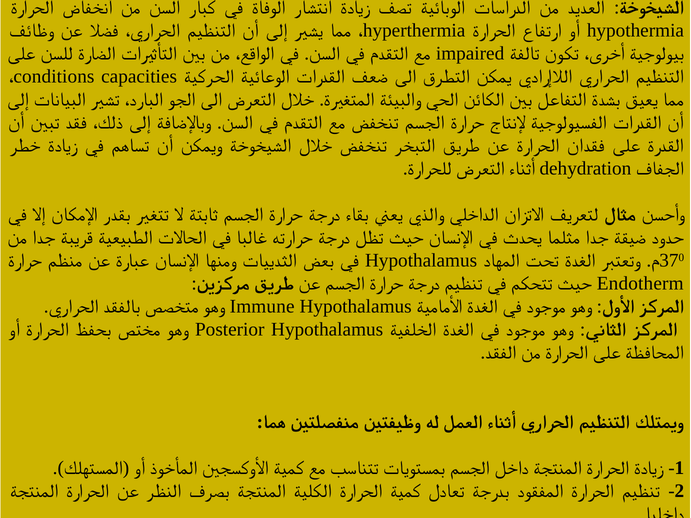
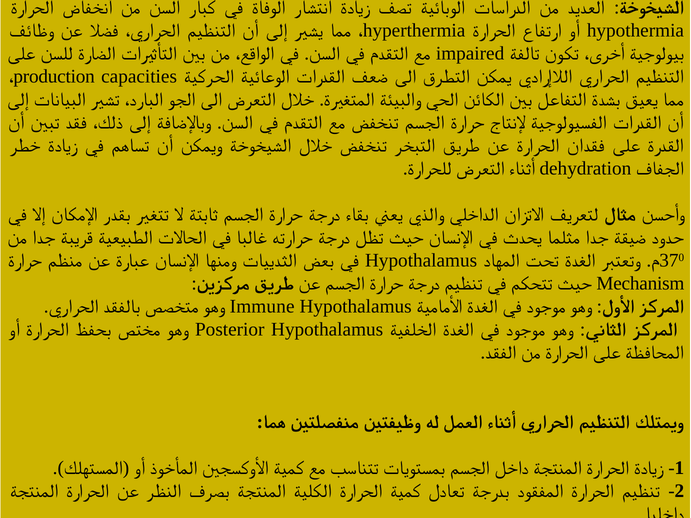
conditions: conditions -> production (54, 76)
Endotherm: Endotherm -> Mechanism (640, 284)
